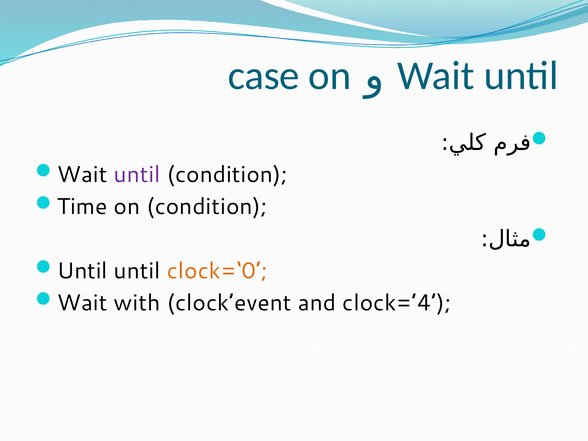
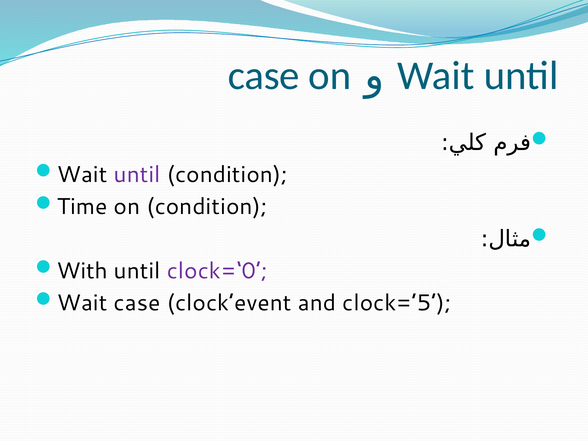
Until: Until -> With (82, 271)
clock=‘0 colour: orange -> purple (217, 271)
Wait with: with -> case (137, 303)
clock=’4: clock=’4 -> clock=’5 (397, 303)
